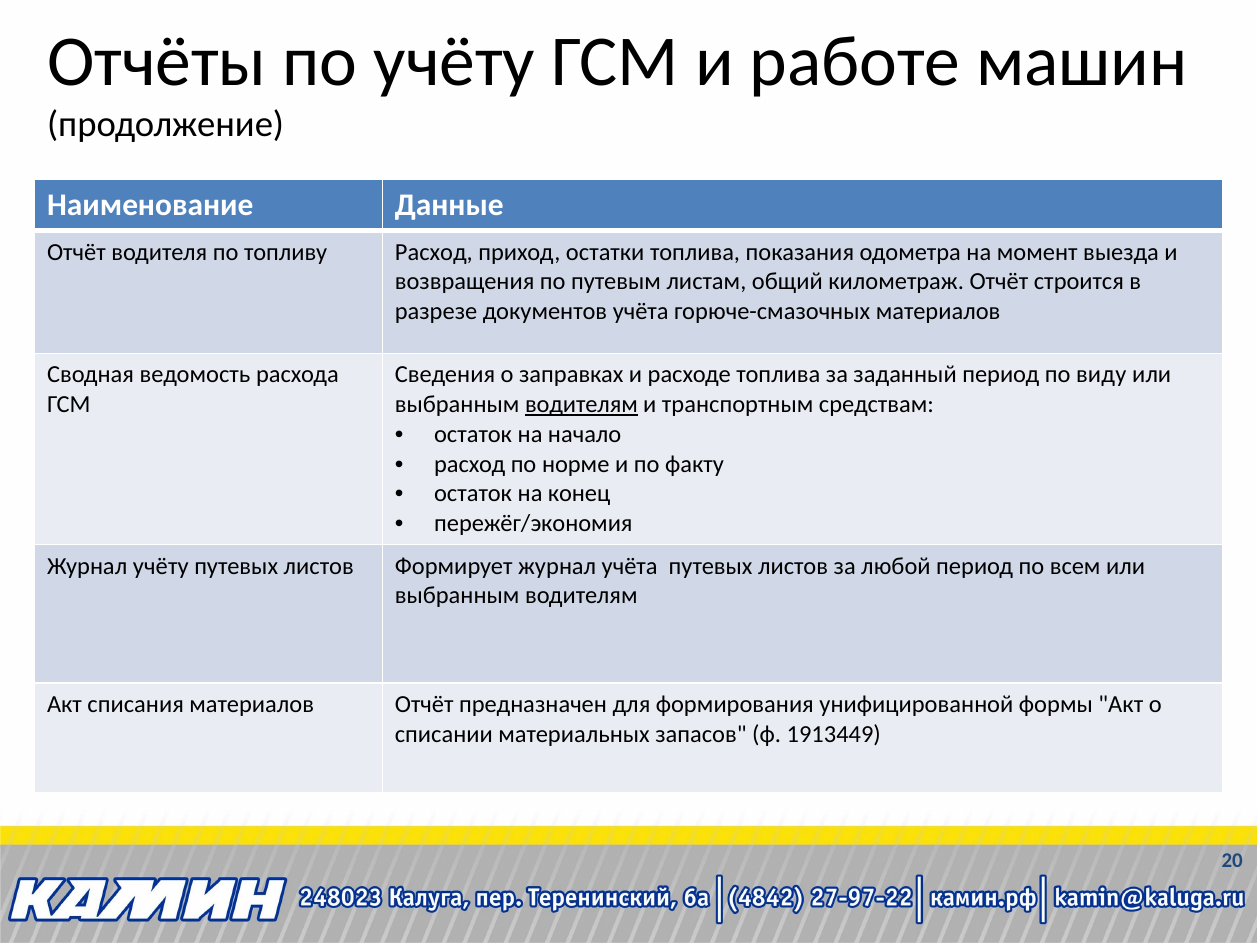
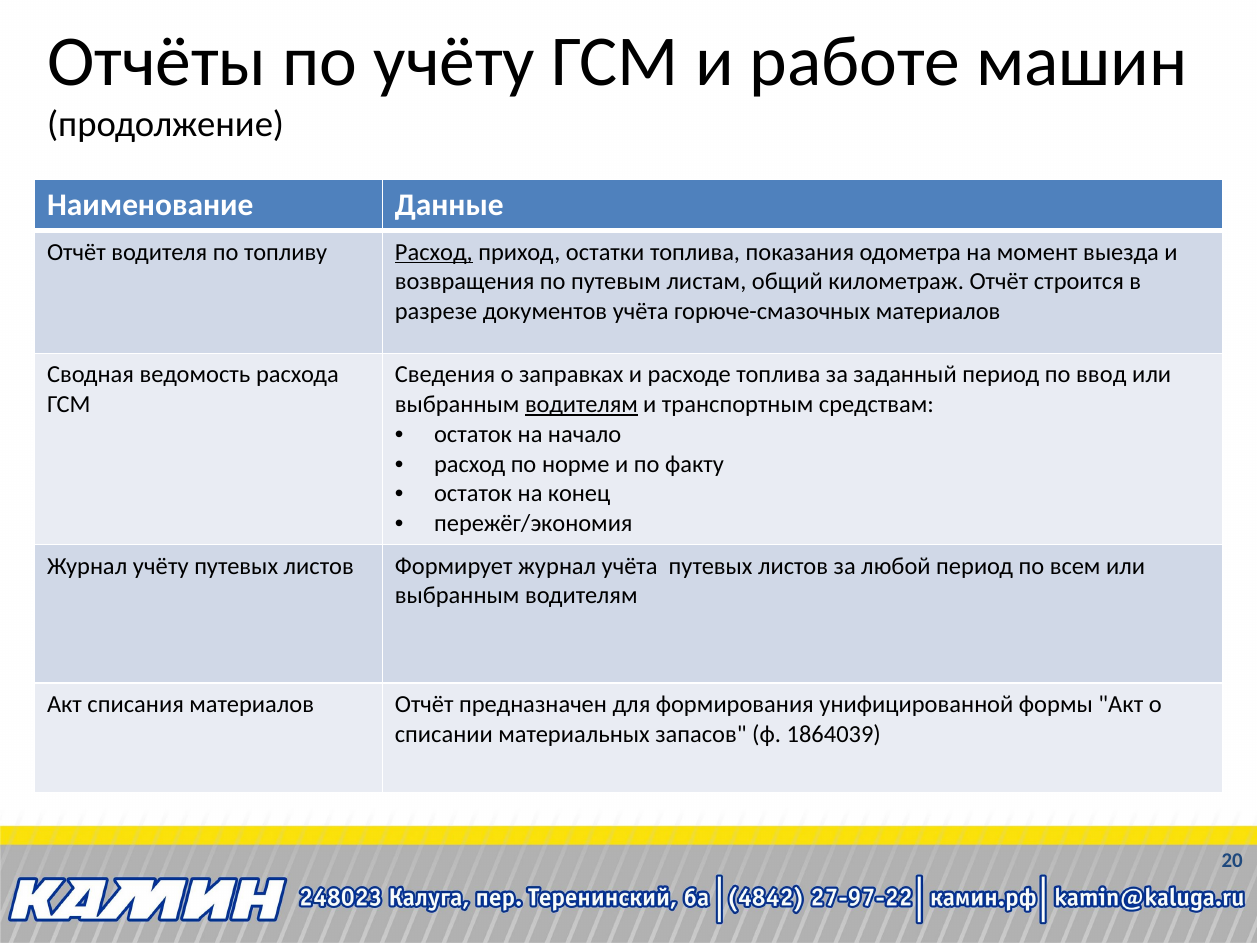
Расход underline: none -> present (434, 252)
виду: виду -> ввод (1101, 375)
1913449: 1913449 -> 1864039 (834, 734)
